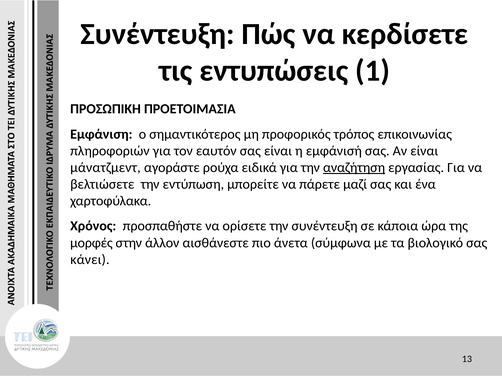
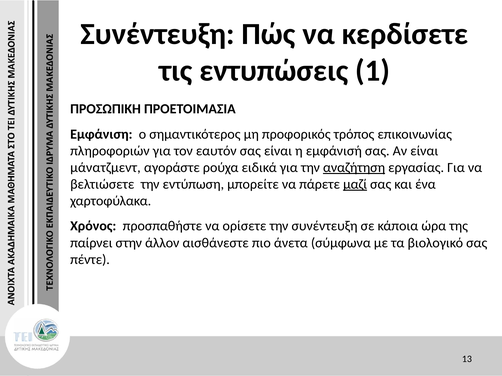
μαζί underline: none -> present (355, 184)
μορφές: μορφές -> παίρνει (91, 243)
κάνει: κάνει -> πέντε (90, 260)
